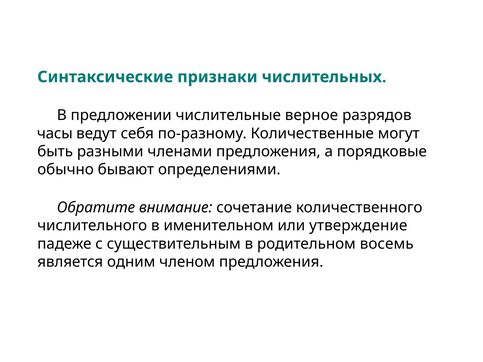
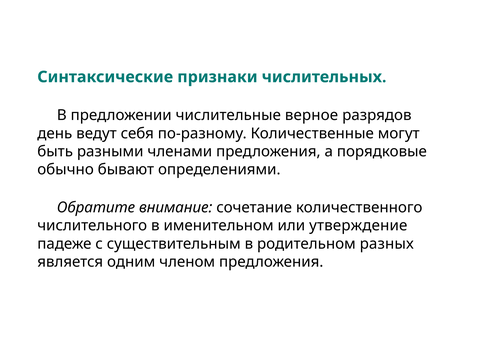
часы: часы -> день (55, 134)
восемь: восемь -> разных (387, 244)
